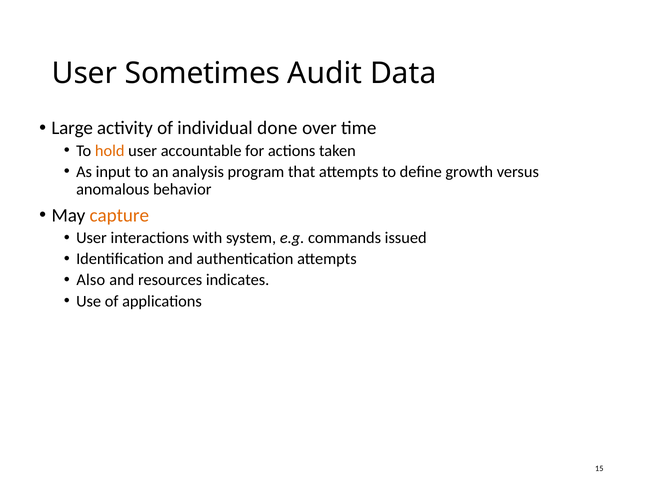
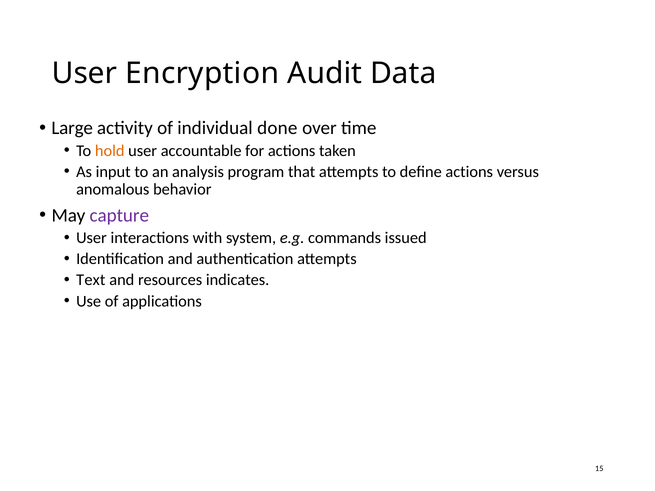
Sometimes: Sometimes -> Encryption (202, 73)
define growth: growth -> actions (469, 172)
capture colour: orange -> purple (119, 215)
Also: Also -> Text (91, 280)
